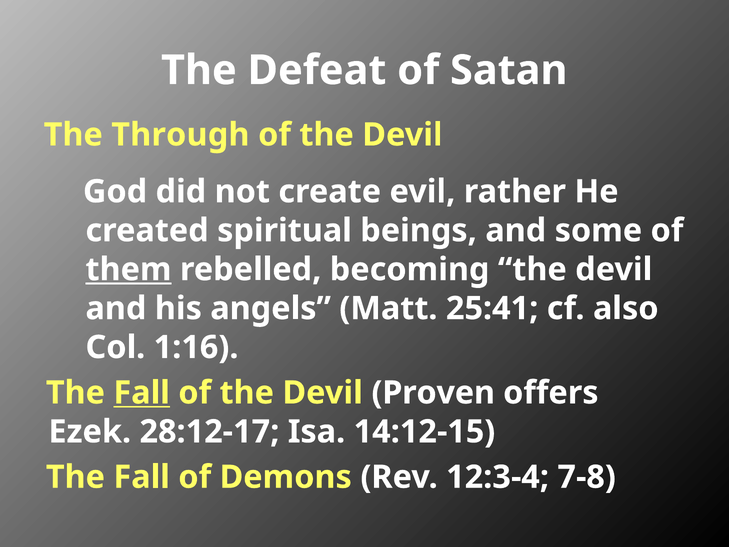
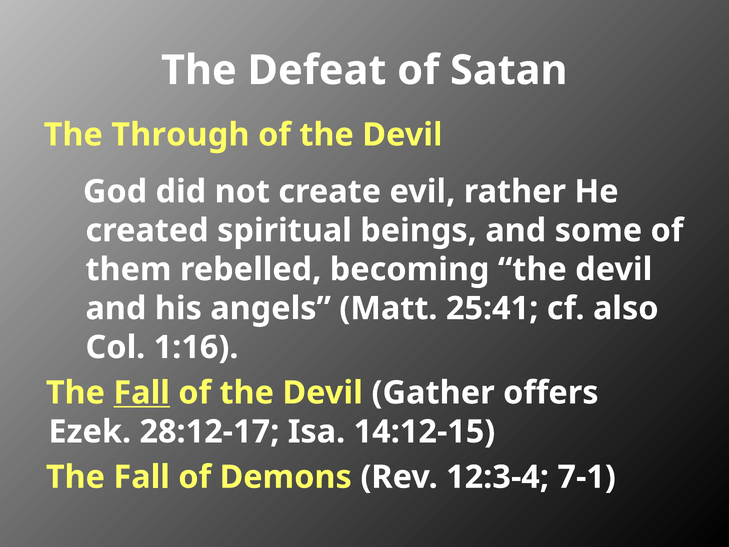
them underline: present -> none (129, 269)
Proven: Proven -> Gather (433, 393)
7-8: 7-8 -> 7-1 (587, 477)
